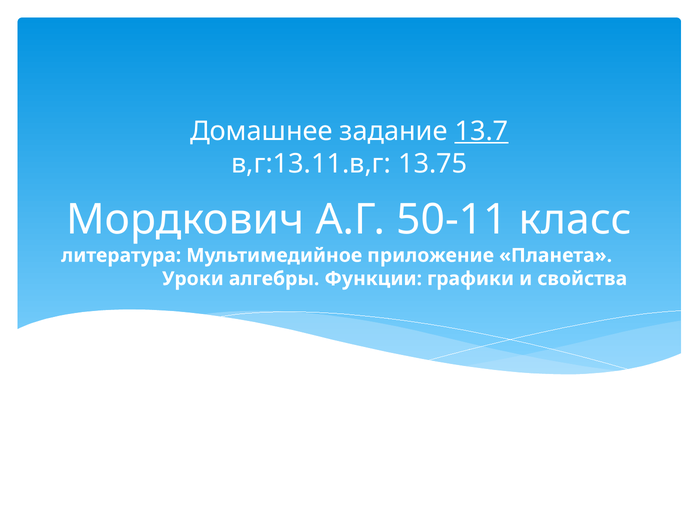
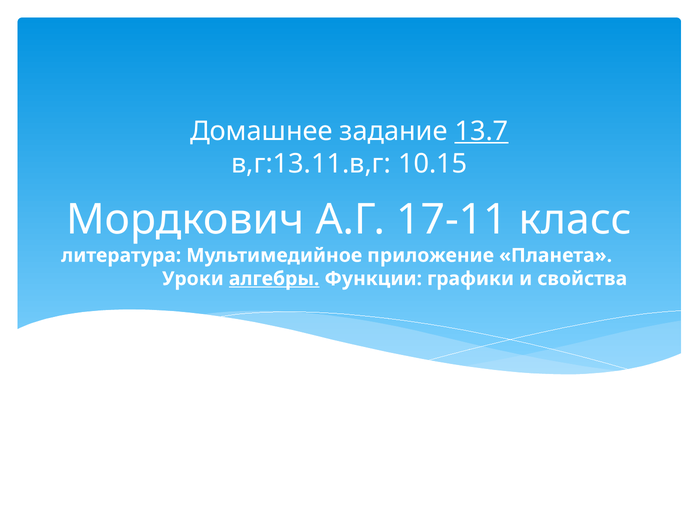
13.75: 13.75 -> 10.15 (433, 164)
50-11: 50-11 -> 17-11 (452, 220)
алгебры underline: none -> present (274, 279)
